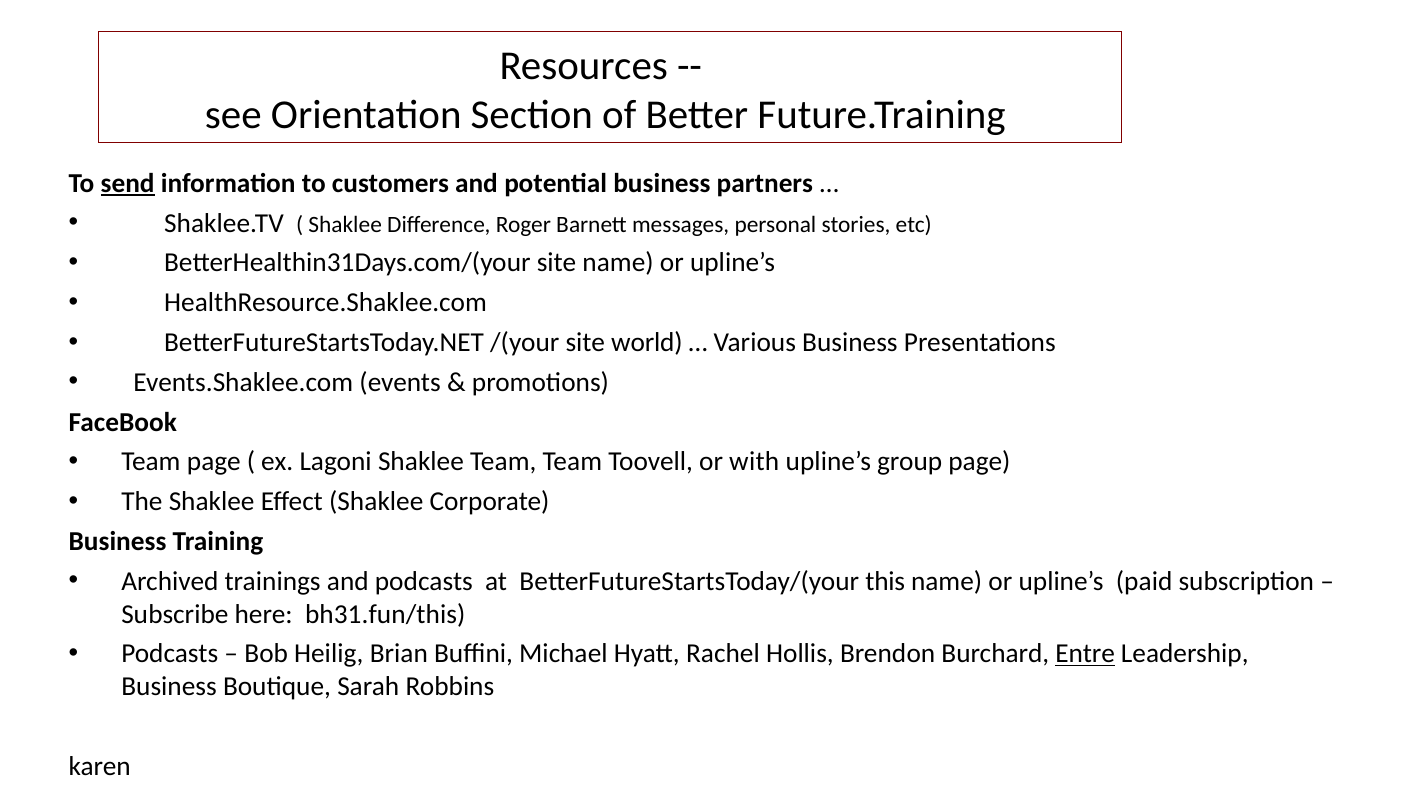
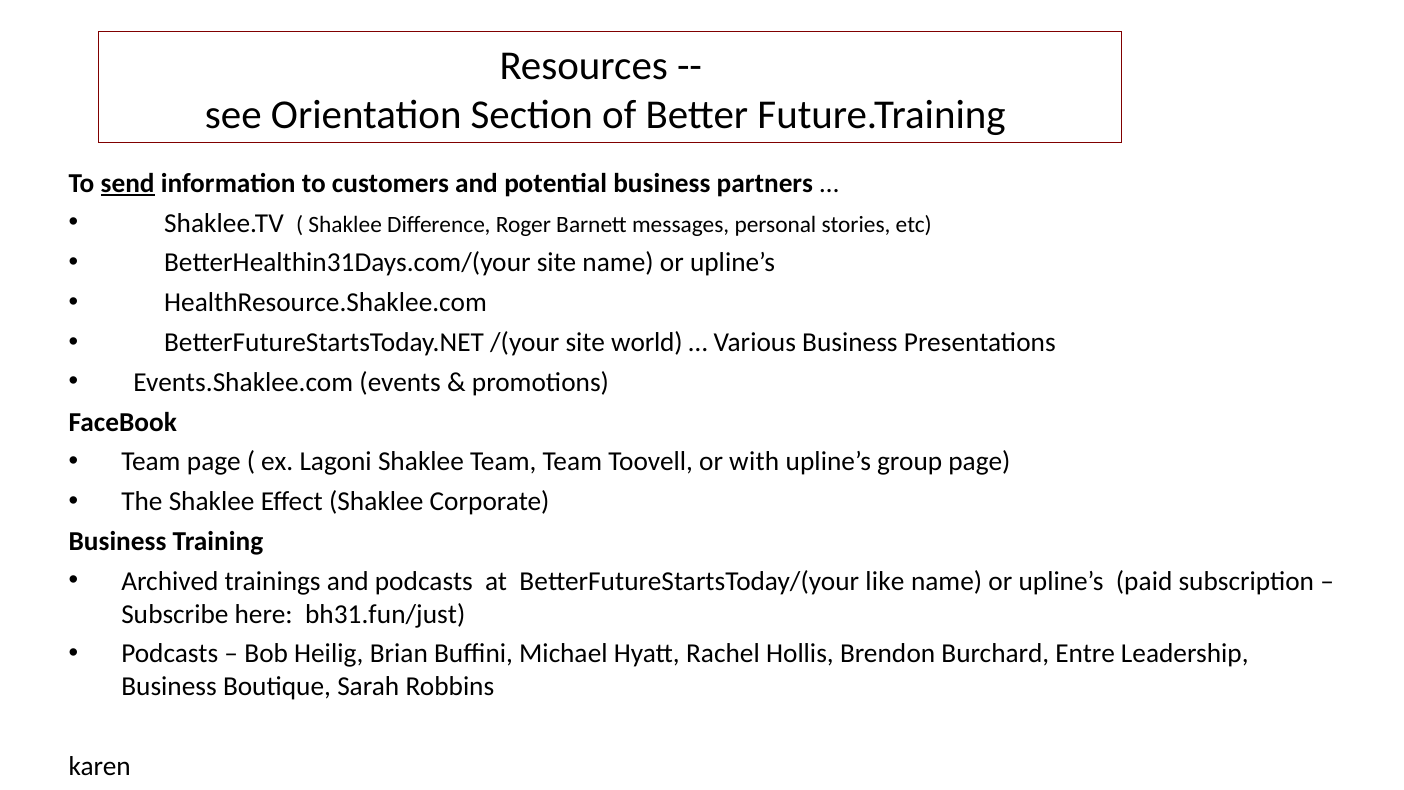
this: this -> like (885, 581)
bh31.fun/this: bh31.fun/this -> bh31.fun/just (385, 614)
Entre underline: present -> none (1085, 654)
